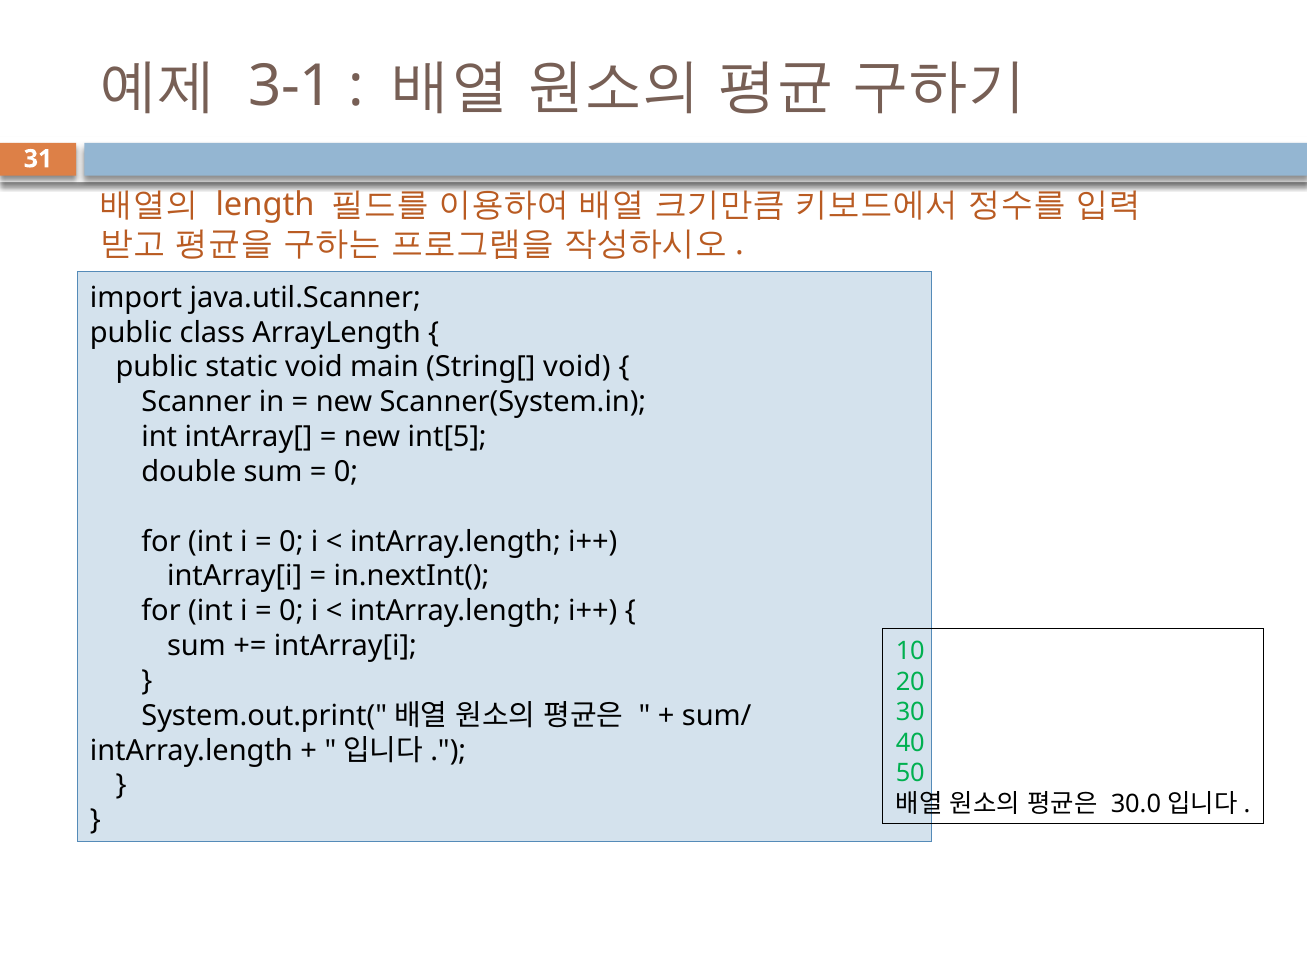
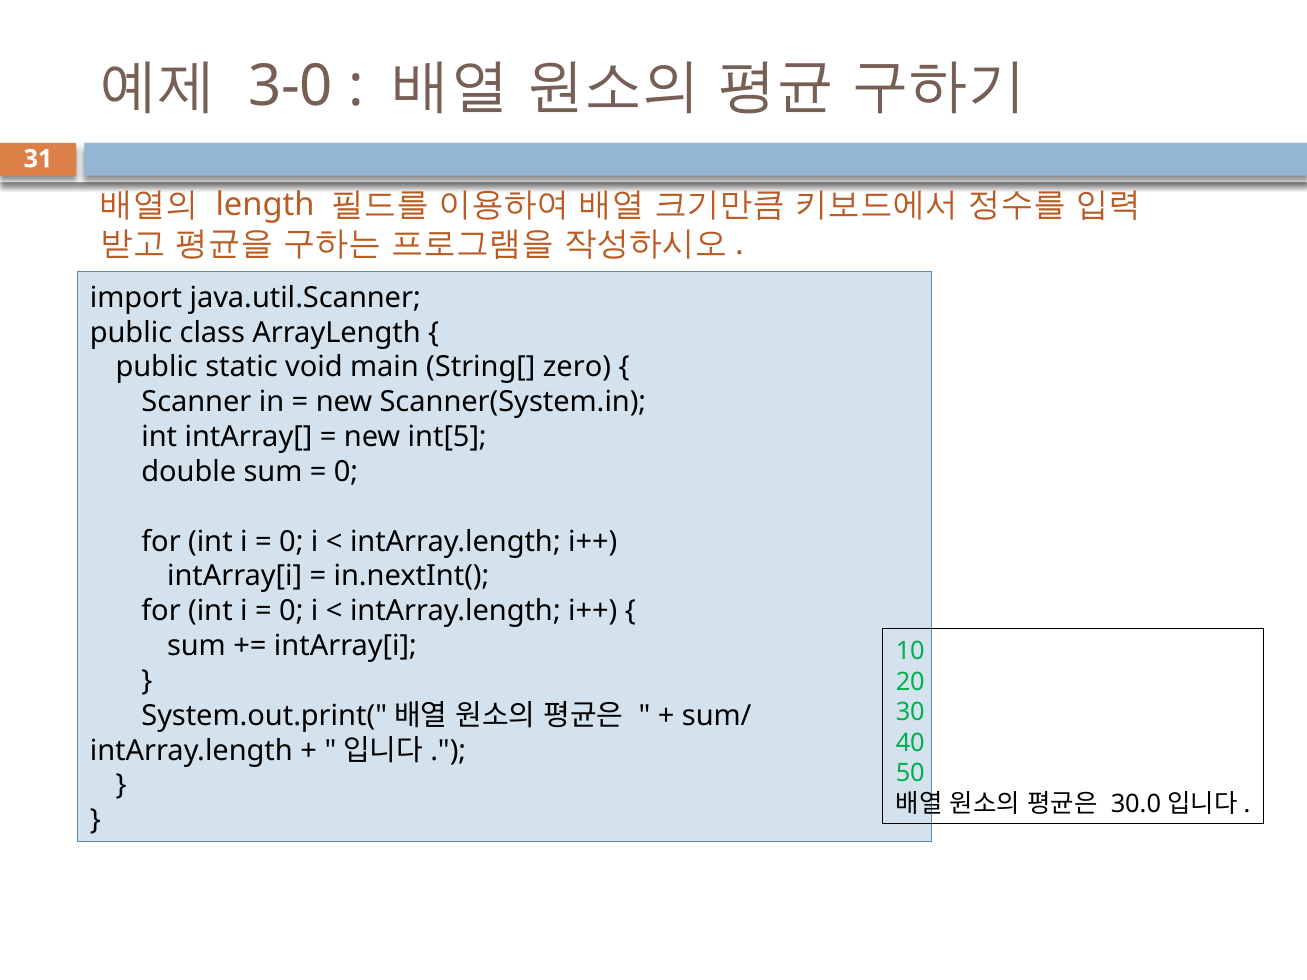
3-1: 3-1 -> 3-0 (291, 87)
String[ void: void -> zero (577, 367)
